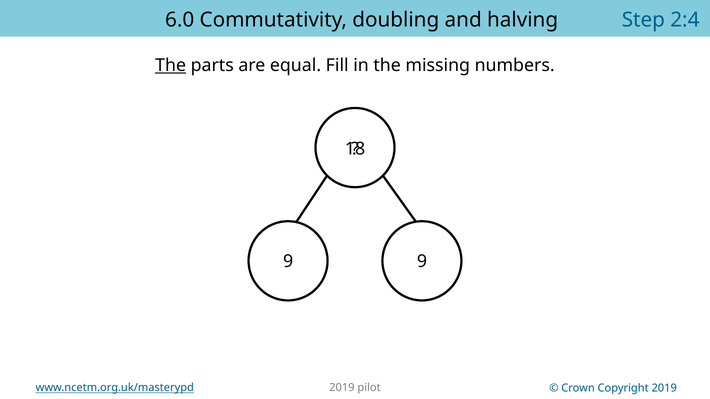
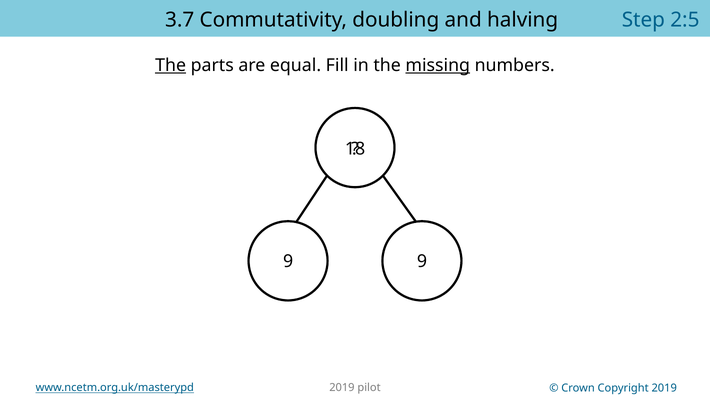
6.0: 6.0 -> 3.7 (180, 20)
2:4: 2:4 -> 2:5 (685, 20)
missing underline: none -> present (438, 65)
